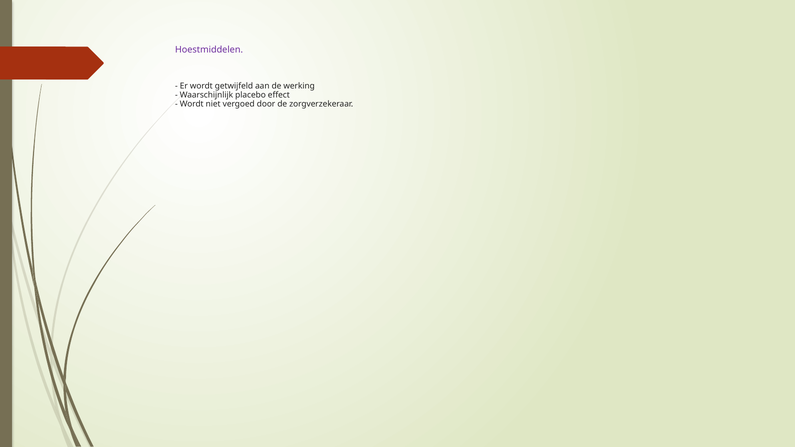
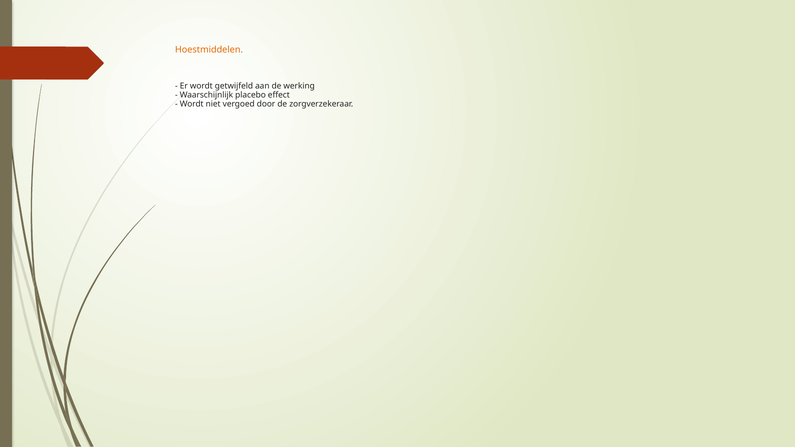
Hoestmiddelen colour: purple -> orange (209, 50)
